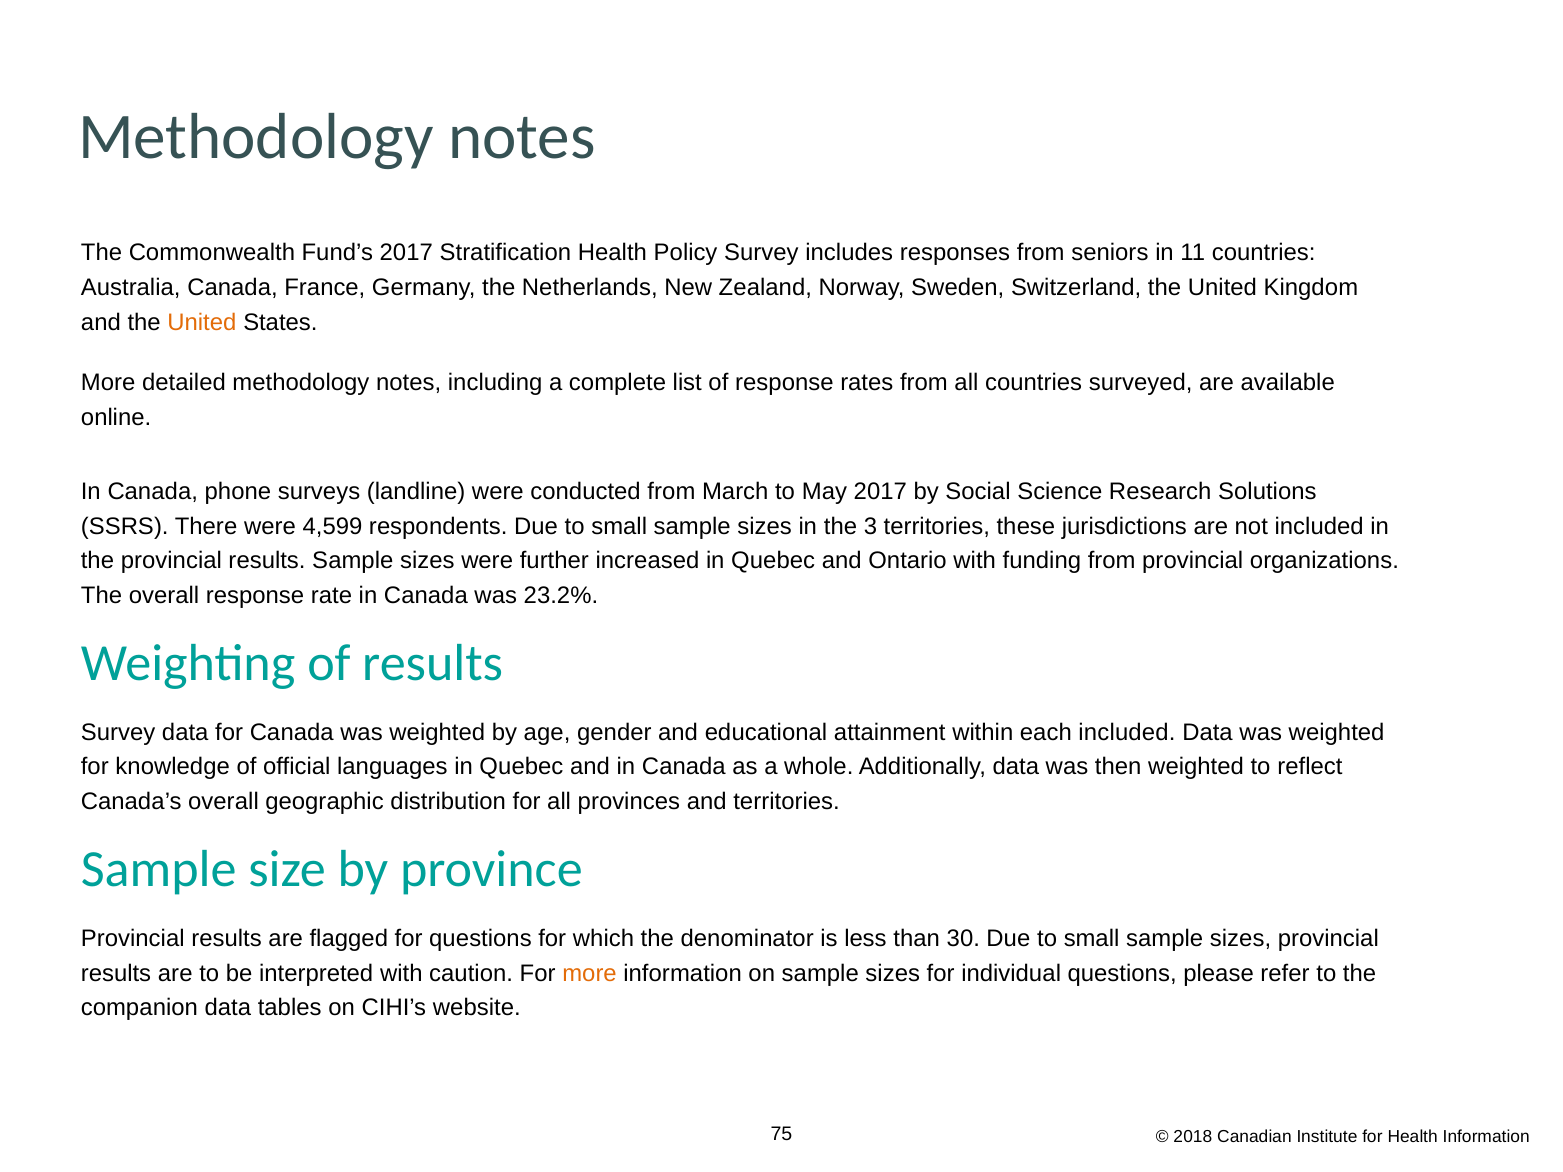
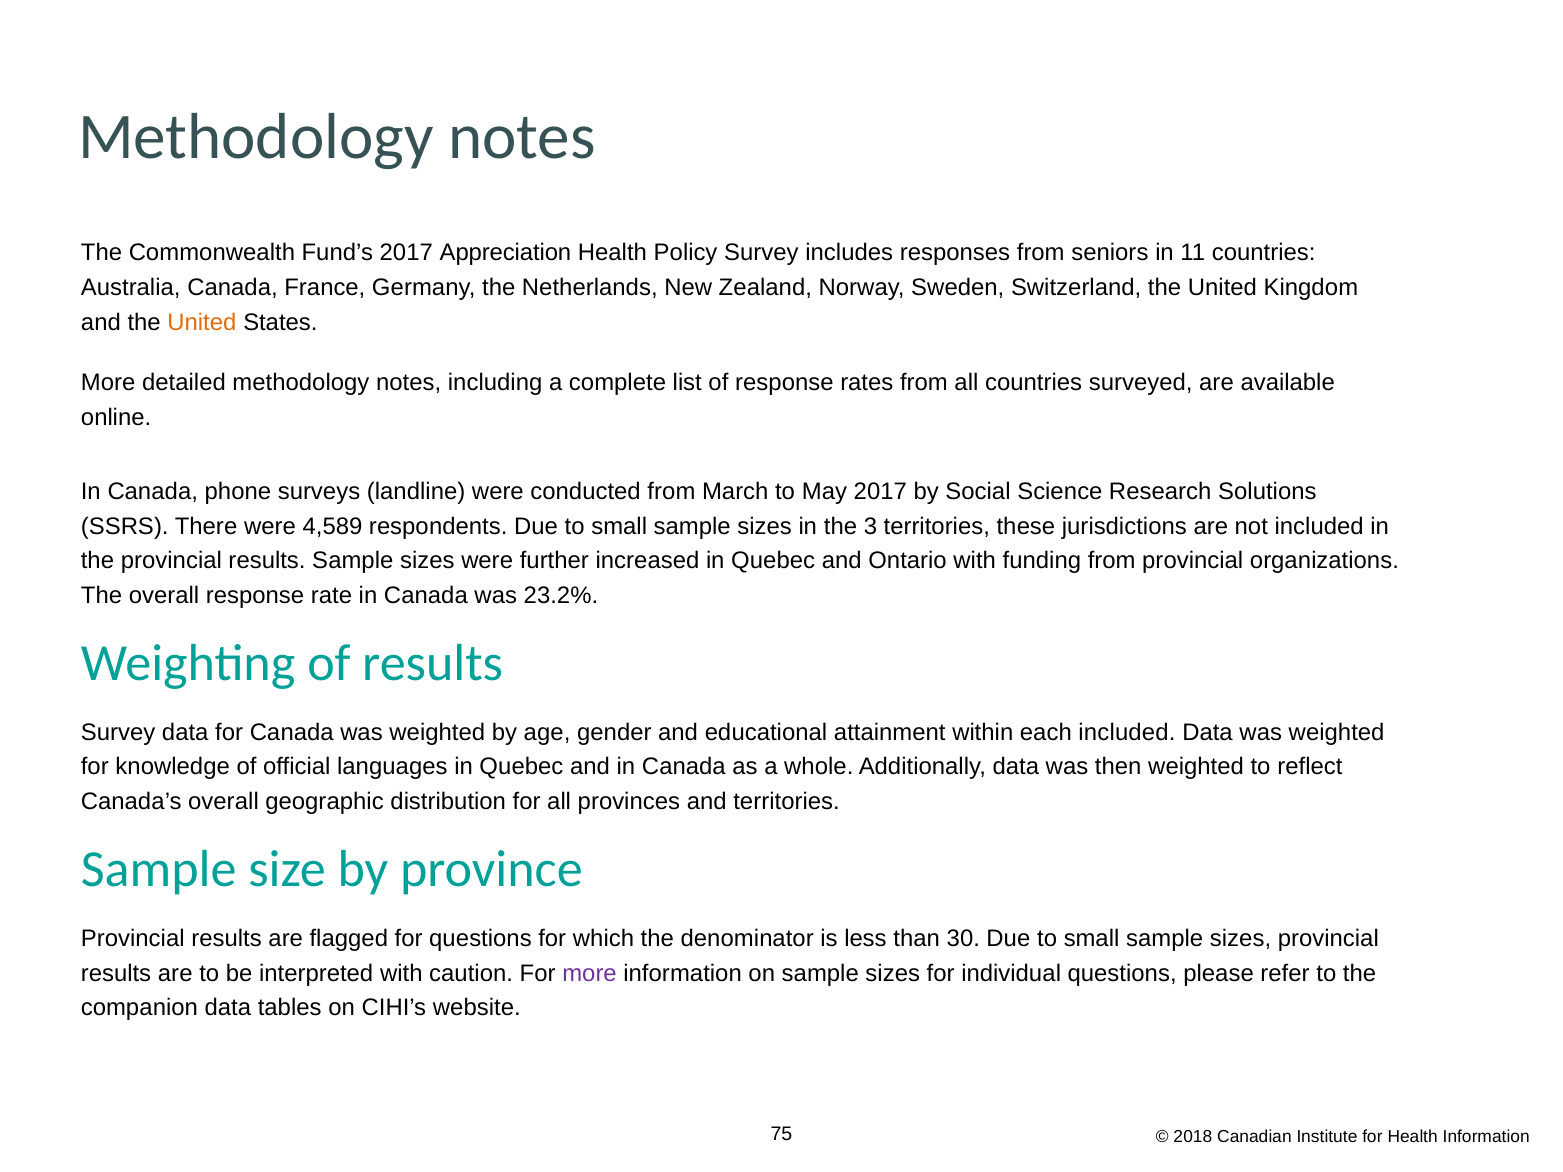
Stratification: Stratification -> Appreciation (505, 253)
4,599: 4,599 -> 4,589 (332, 526)
more colour: orange -> purple (590, 973)
